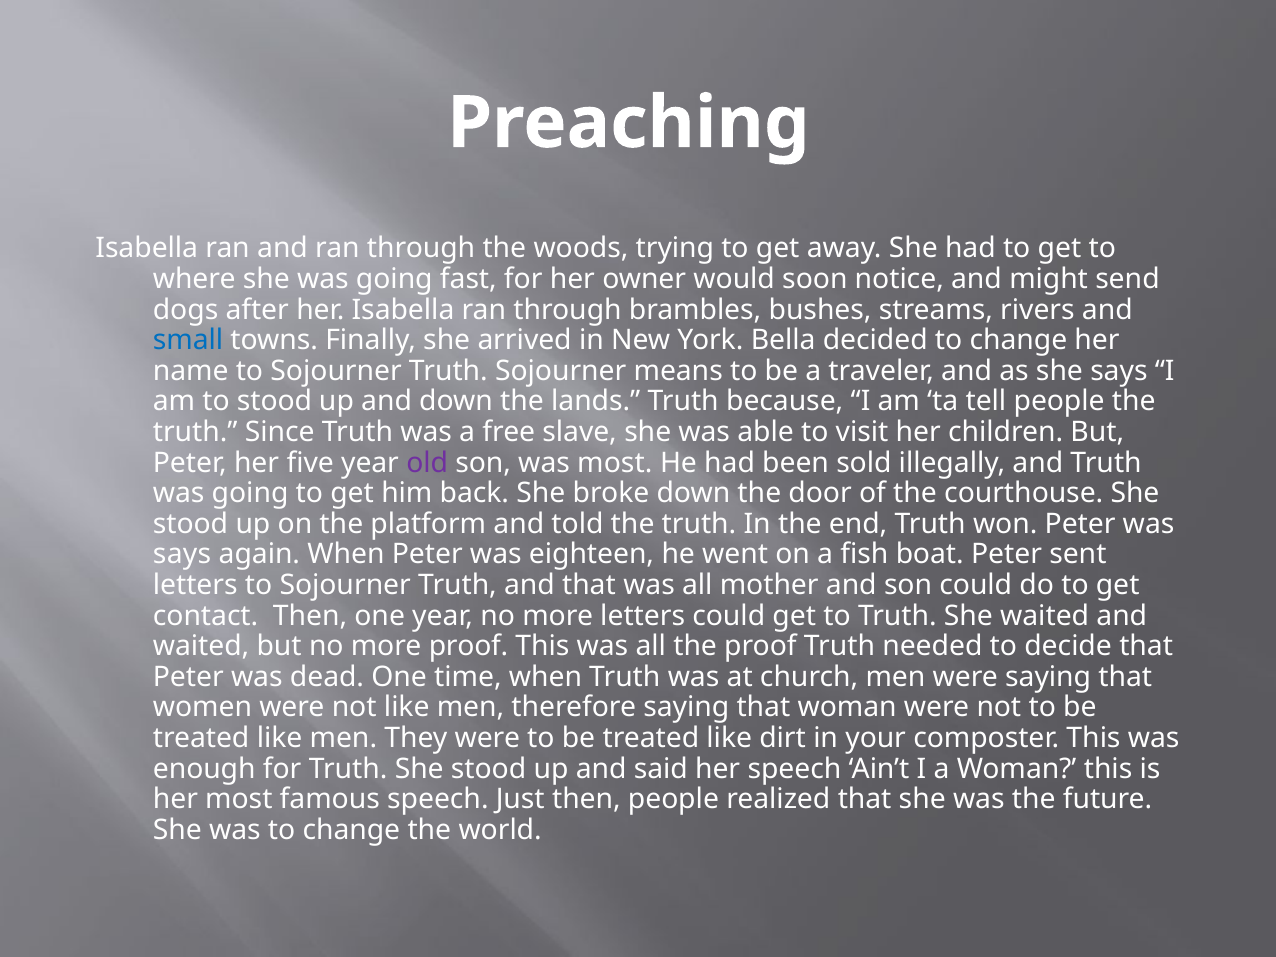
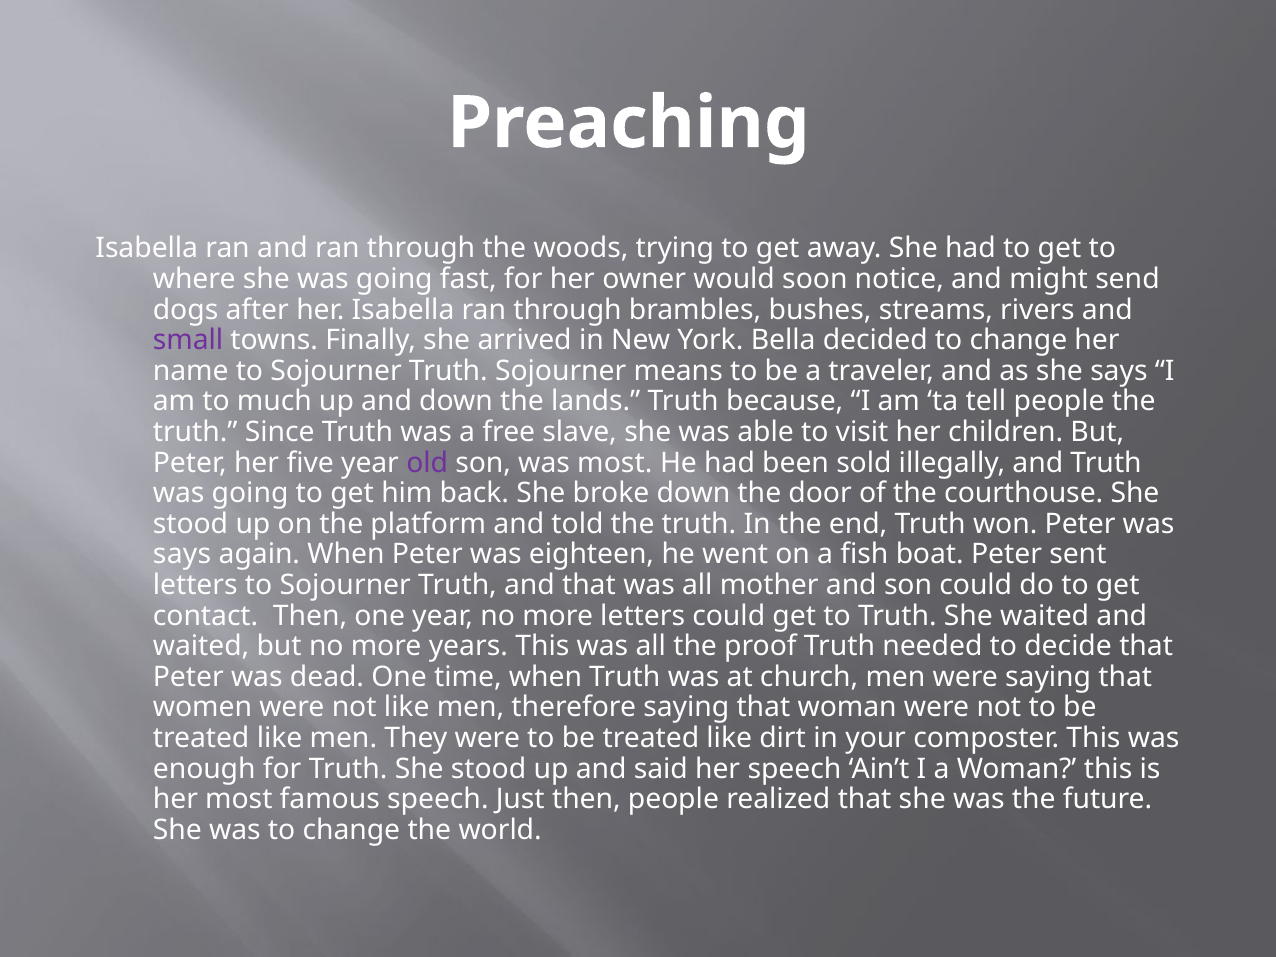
small colour: blue -> purple (188, 340)
to stood: stood -> much (274, 402)
more proof: proof -> years (468, 646)
